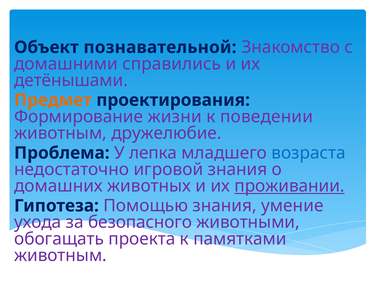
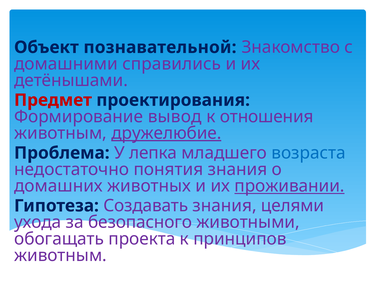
Предмет colour: orange -> red (53, 100)
жизни: жизни -> вывод (175, 116)
поведении: поведении -> отношения (267, 116)
дружелюбие underline: none -> present (166, 133)
игровой: игровой -> понятия (168, 169)
Помощью: Помощью -> Создавать (146, 205)
умение: умение -> целями (292, 205)
памятками: памятками -> принципов (240, 238)
